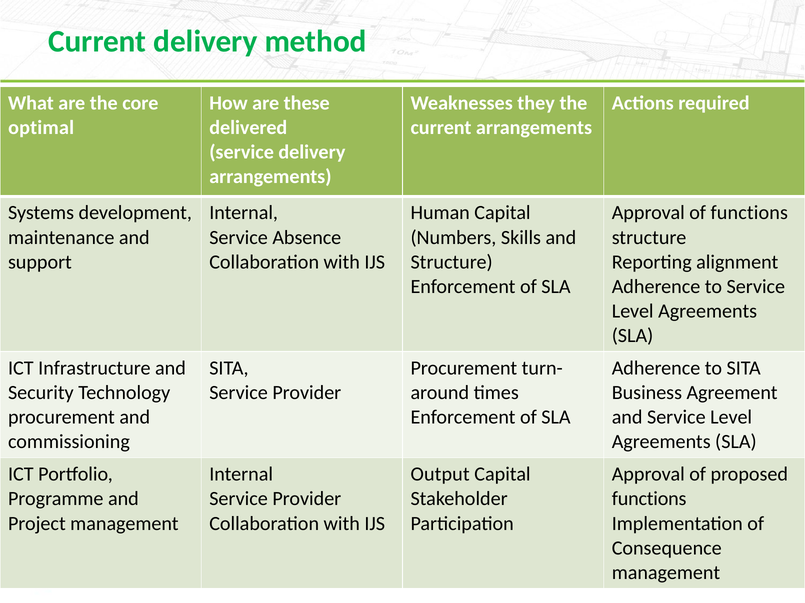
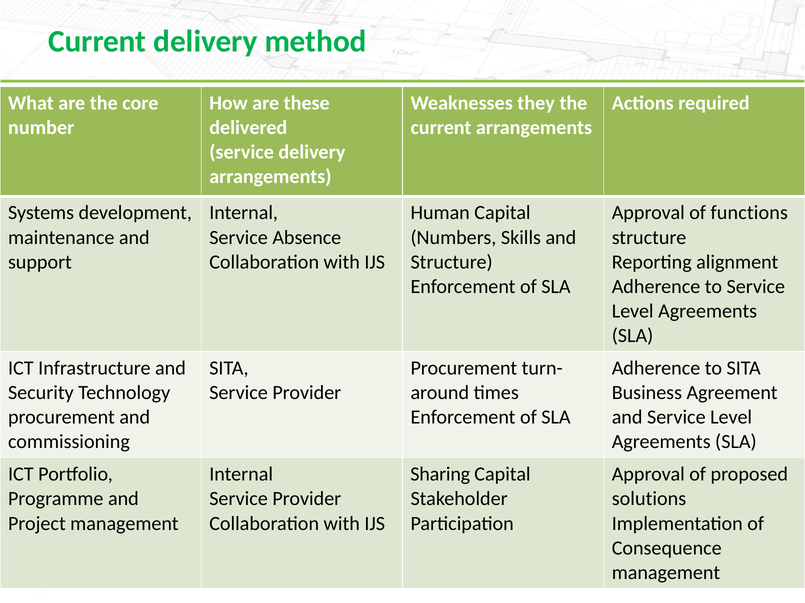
optimal: optimal -> number (41, 128)
Output: Output -> Sharing (440, 475)
functions: functions -> solutions (649, 499)
